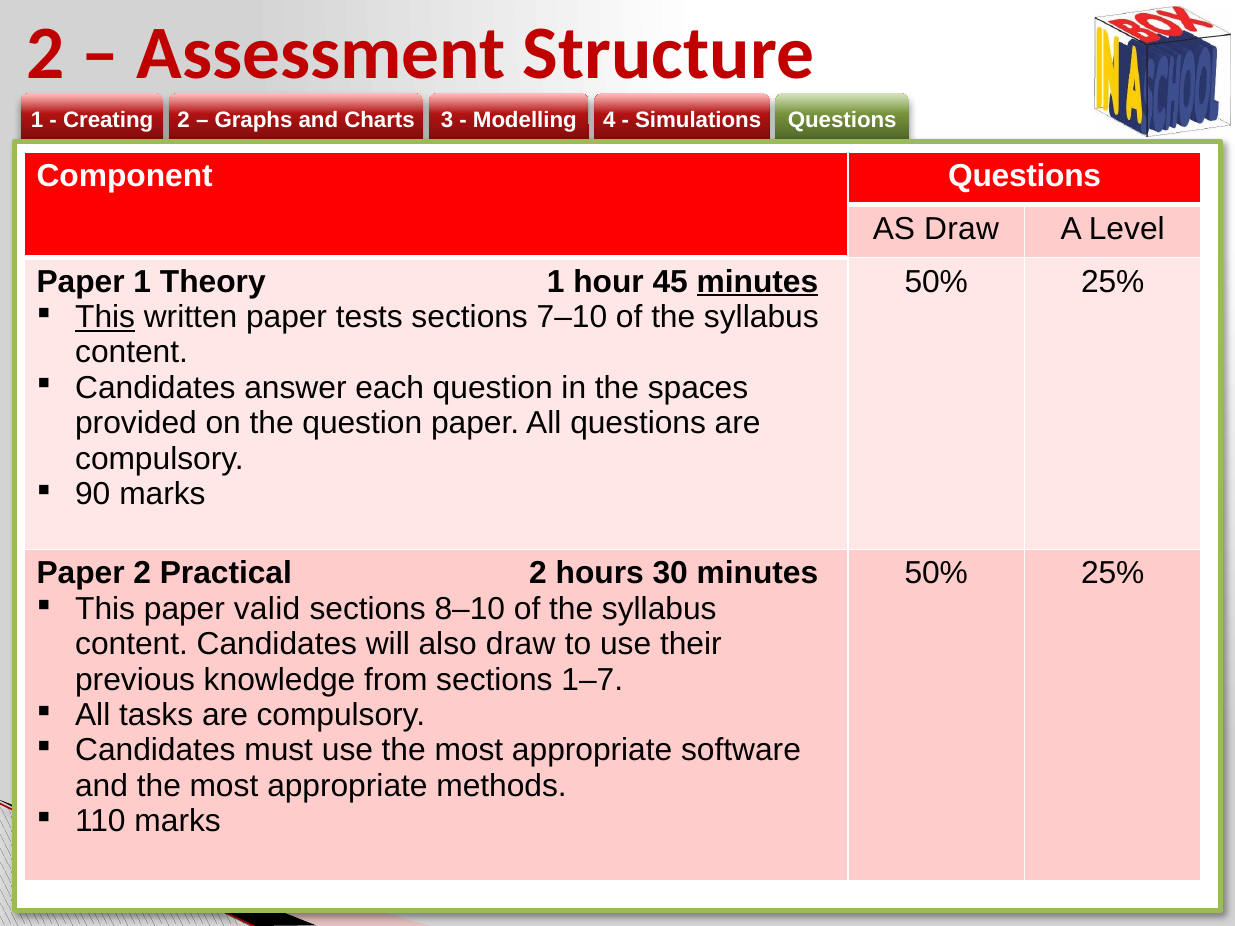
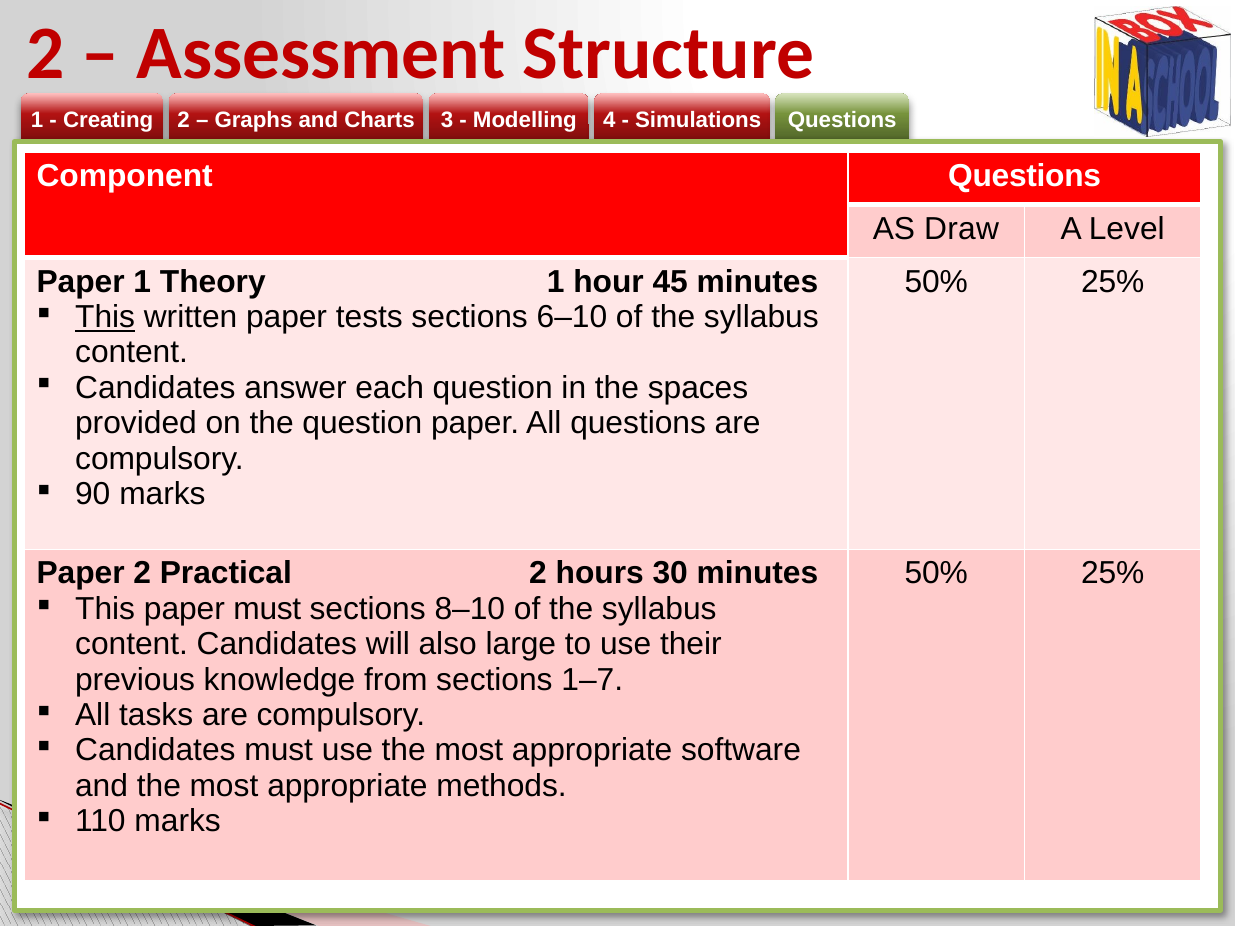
minutes underline: present -> none (757, 282)
7–10: 7–10 -> 6–10 (572, 317)
paper valid: valid -> must (267, 609)
also draw: draw -> large (521, 644)
